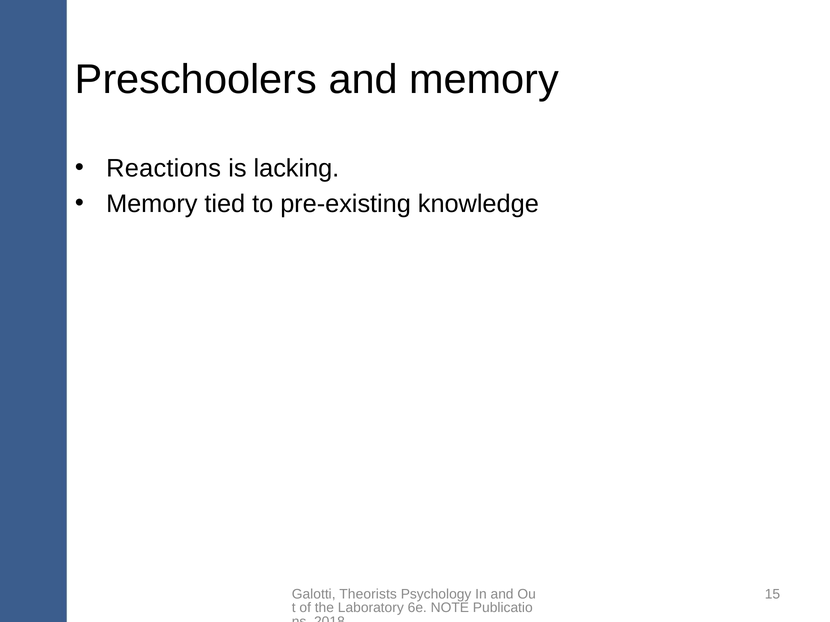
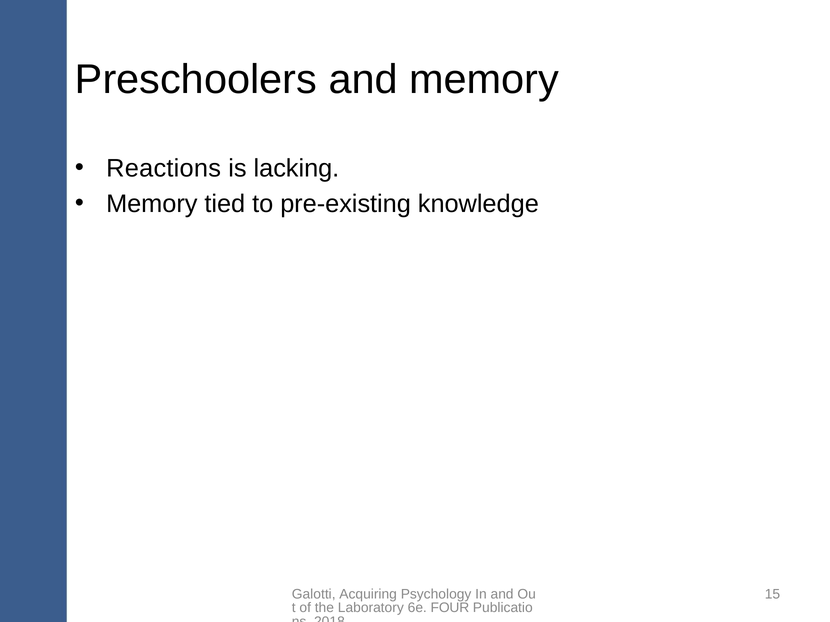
Theorists: Theorists -> Acquiring (368, 594)
NOTE: NOTE -> FOUR (450, 608)
